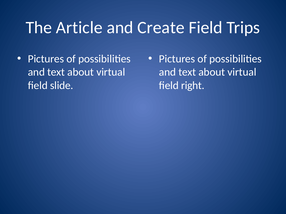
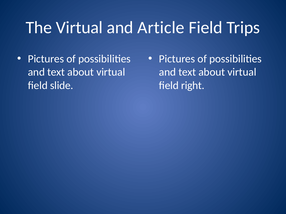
The Article: Article -> Virtual (79, 28)
Create: Create -> Article (161, 28)
